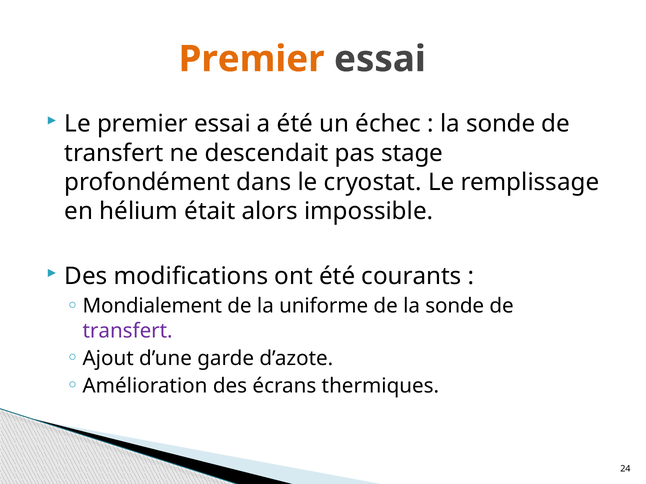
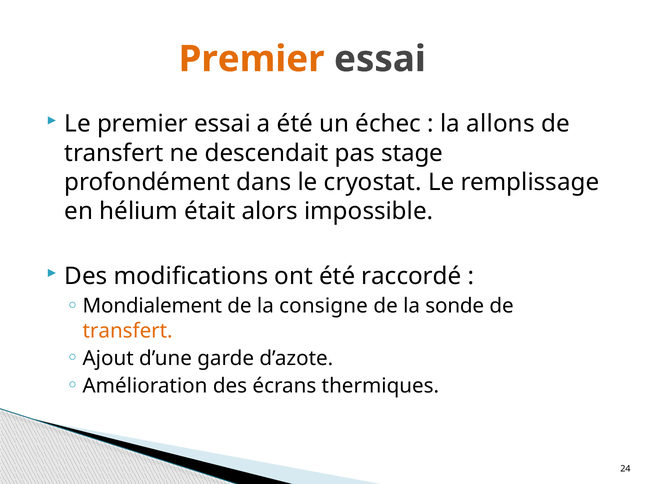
sonde: sonde -> allons (501, 124)
courants: courants -> raccordé (411, 277)
uniforme: uniforme -> consigne (323, 306)
transfert colour: purple -> orange (128, 331)
